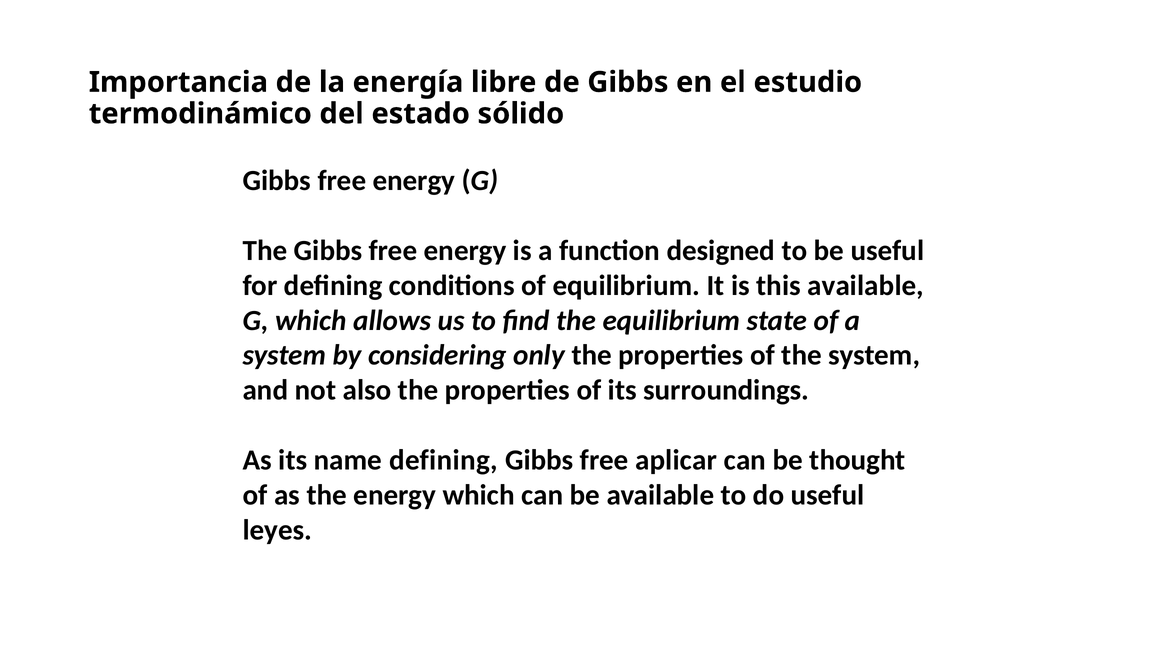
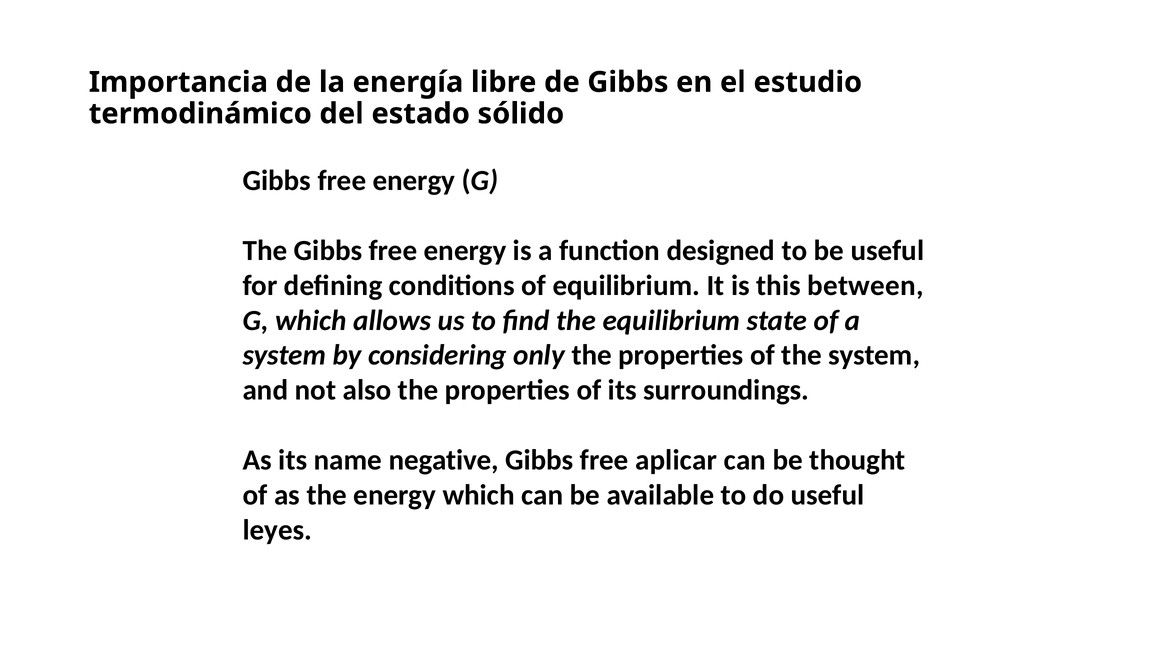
this available: available -> between (866, 285)
name defining: defining -> negative (444, 460)
